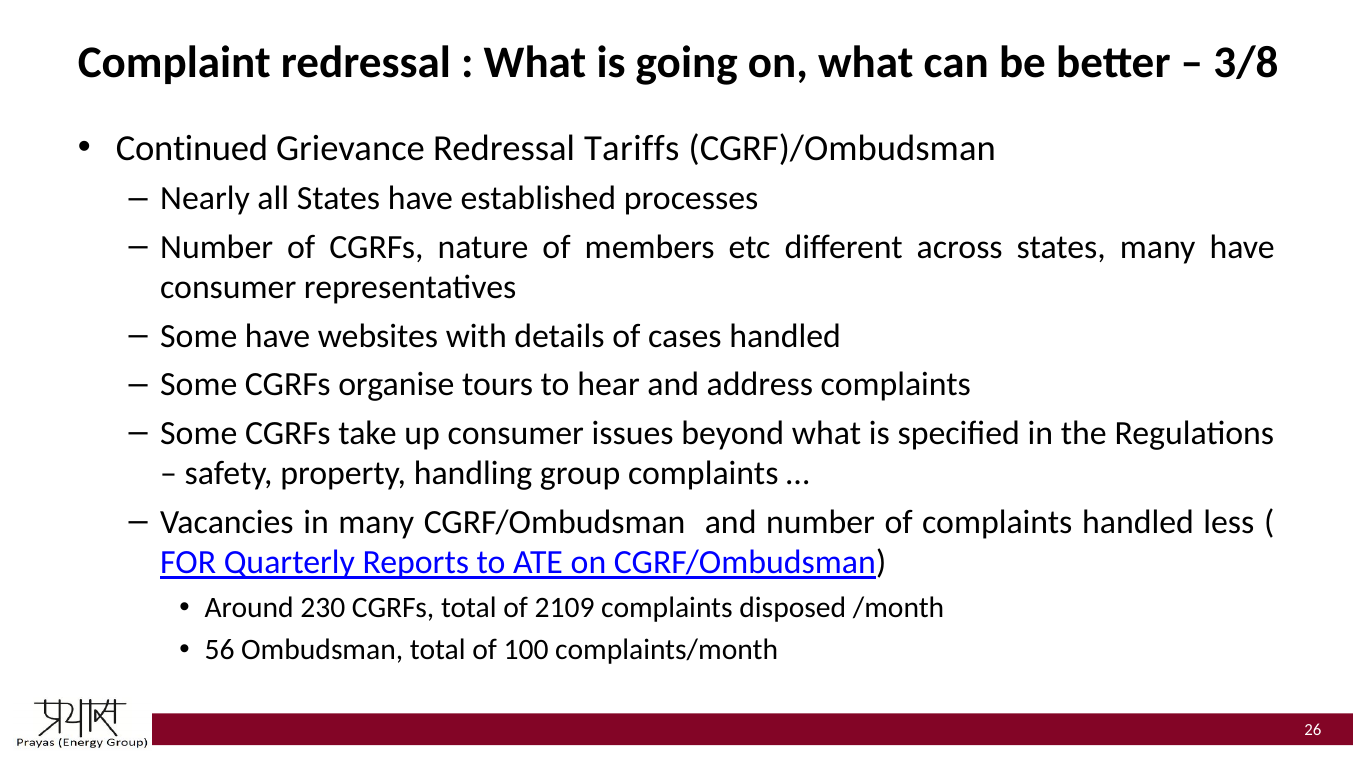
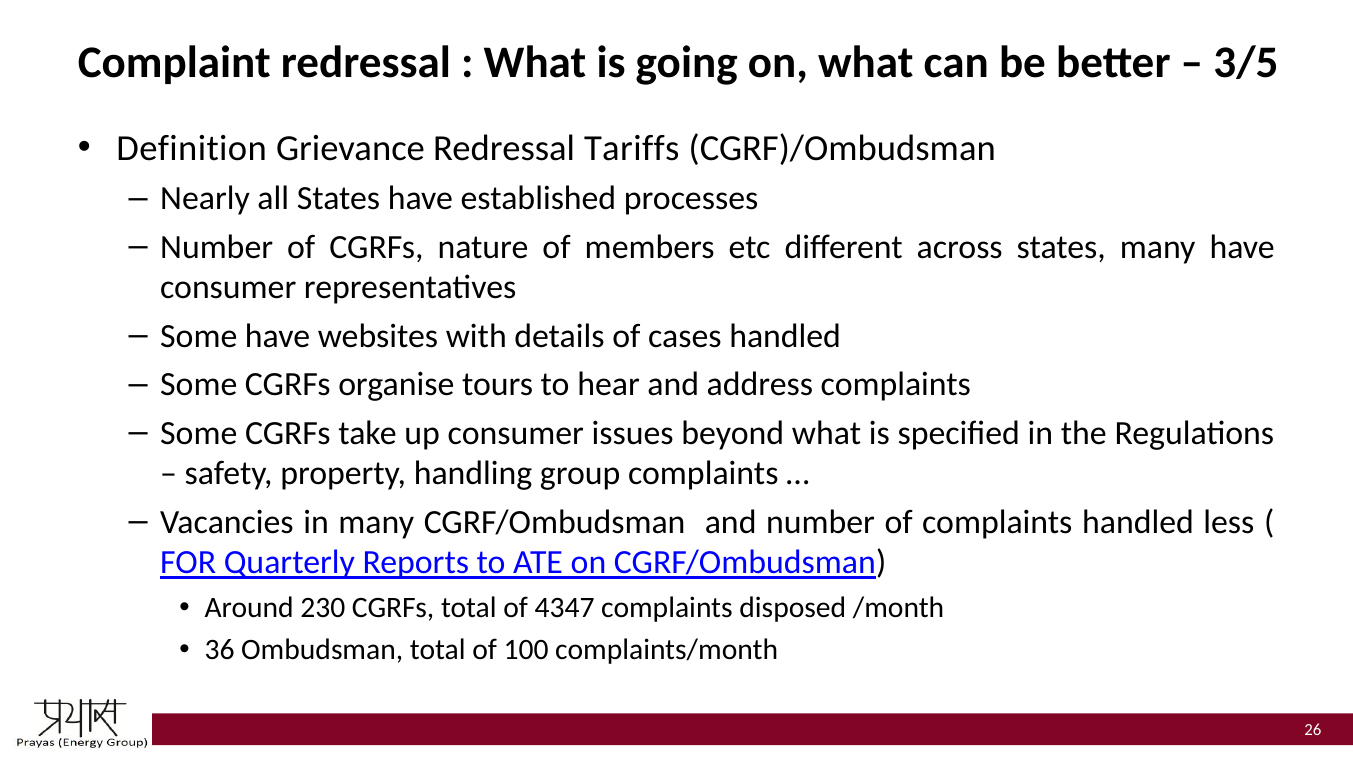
3/8: 3/8 -> 3/5 (1246, 63)
Continued: Continued -> Definition (192, 149)
2109: 2109 -> 4347 (565, 608)
56: 56 -> 36 (220, 650)
